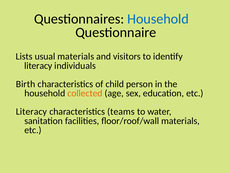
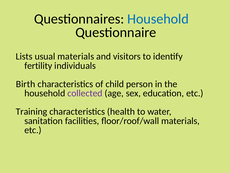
literacy: literacy -> fertility (38, 65)
collected colour: orange -> purple (85, 93)
Literacy: Literacy -> Training (31, 111)
teams: teams -> health (121, 111)
